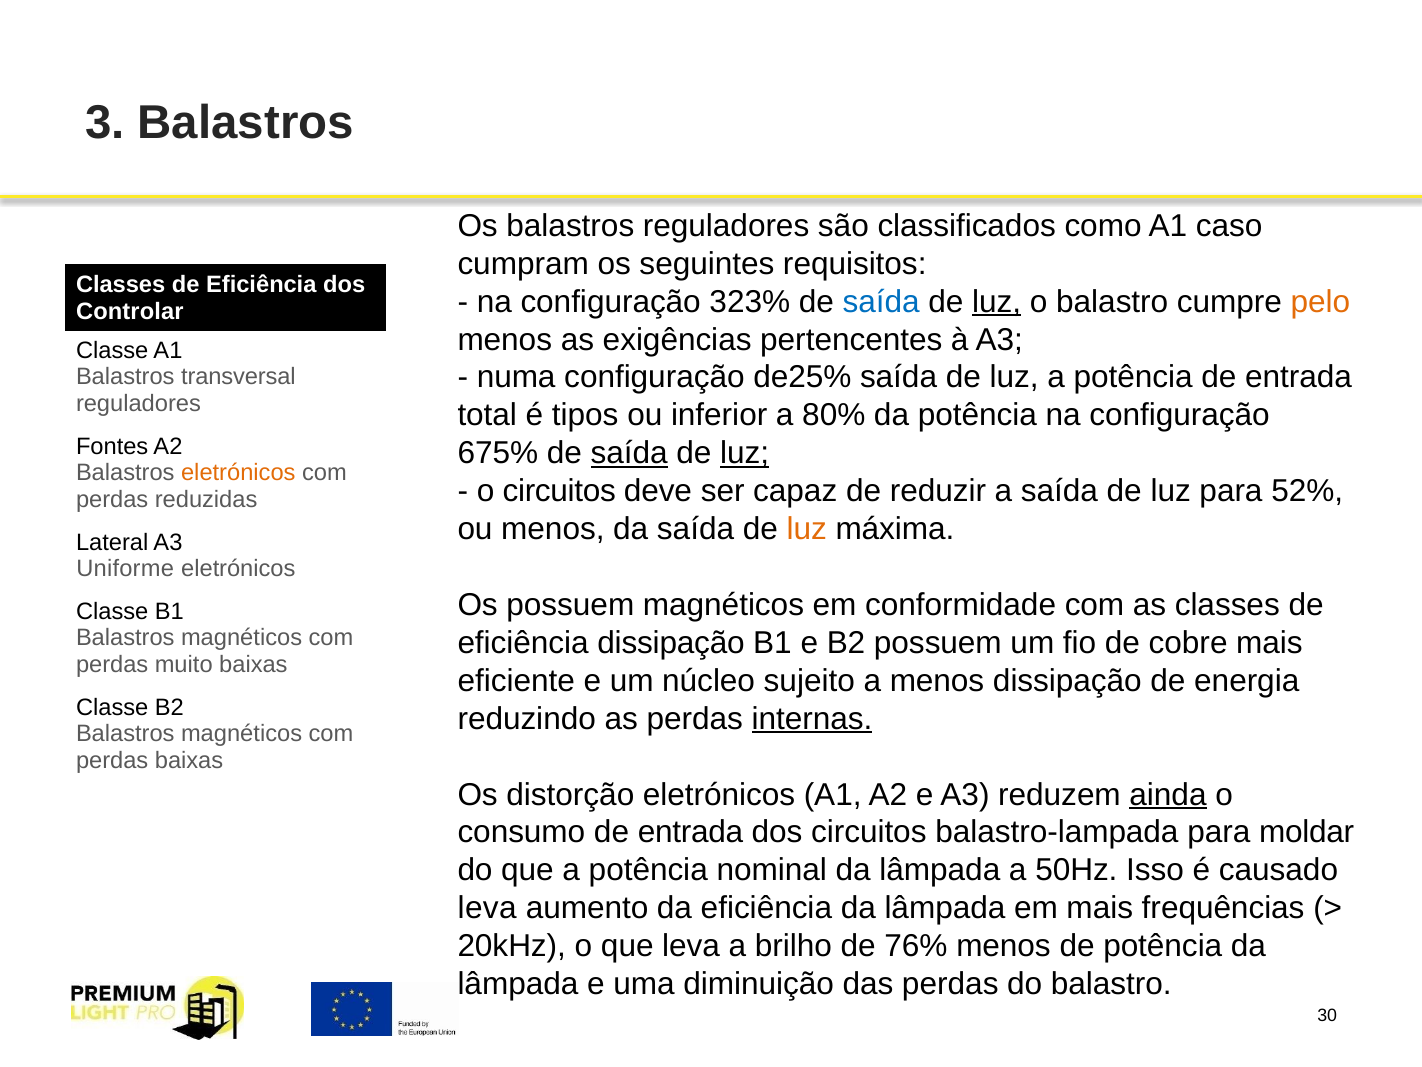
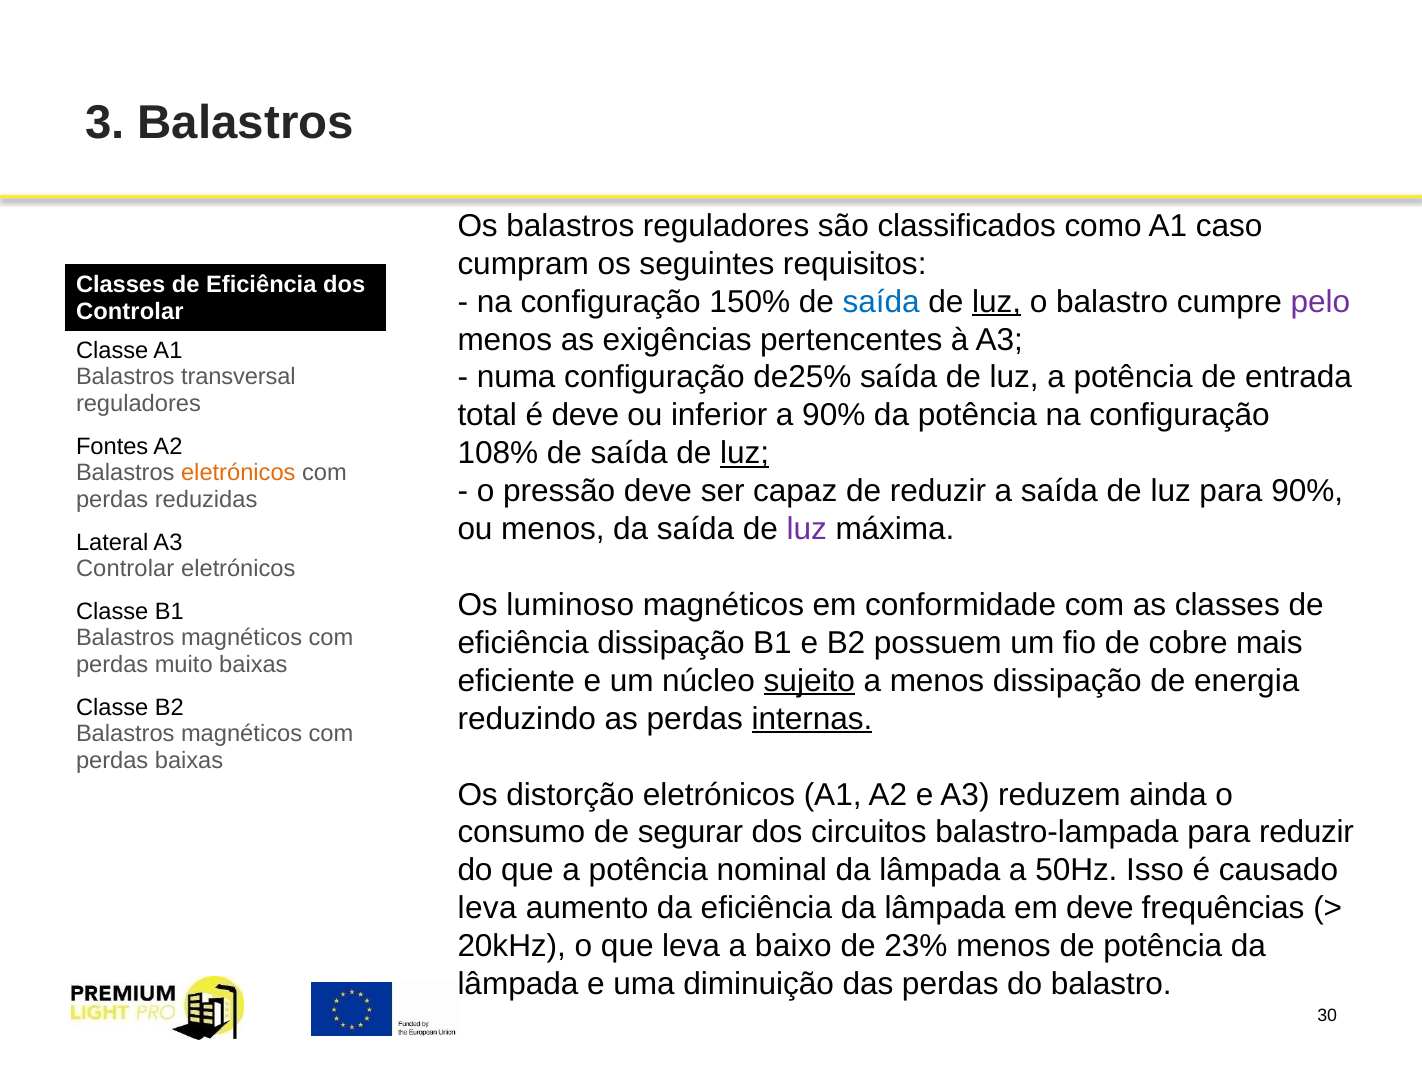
323%: 323% -> 150% (750, 302)
pelo colour: orange -> purple (1320, 302)
é tipos: tipos -> deve (585, 415)
a 80%: 80% -> 90% (834, 415)
675%: 675% -> 108% (498, 453)
saída underline: present -> none (629, 453)
o circuitos: circuitos -> pressão (559, 491)
para 52%: 52% -> 90% (1307, 491)
luz colour: orange -> purple (807, 529)
Uniforme: Uniforme -> Controlar (125, 569)
Os possuem: possuem -> luminoso (570, 605)
sujeito underline: none -> present (809, 681)
ainda underline: present -> none (1168, 794)
consumo de entrada: entrada -> segurar (691, 832)
para moldar: moldar -> reduzir (1307, 832)
em mais: mais -> deve (1100, 908)
brilho: brilho -> baixo (793, 946)
76%: 76% -> 23% (916, 946)
